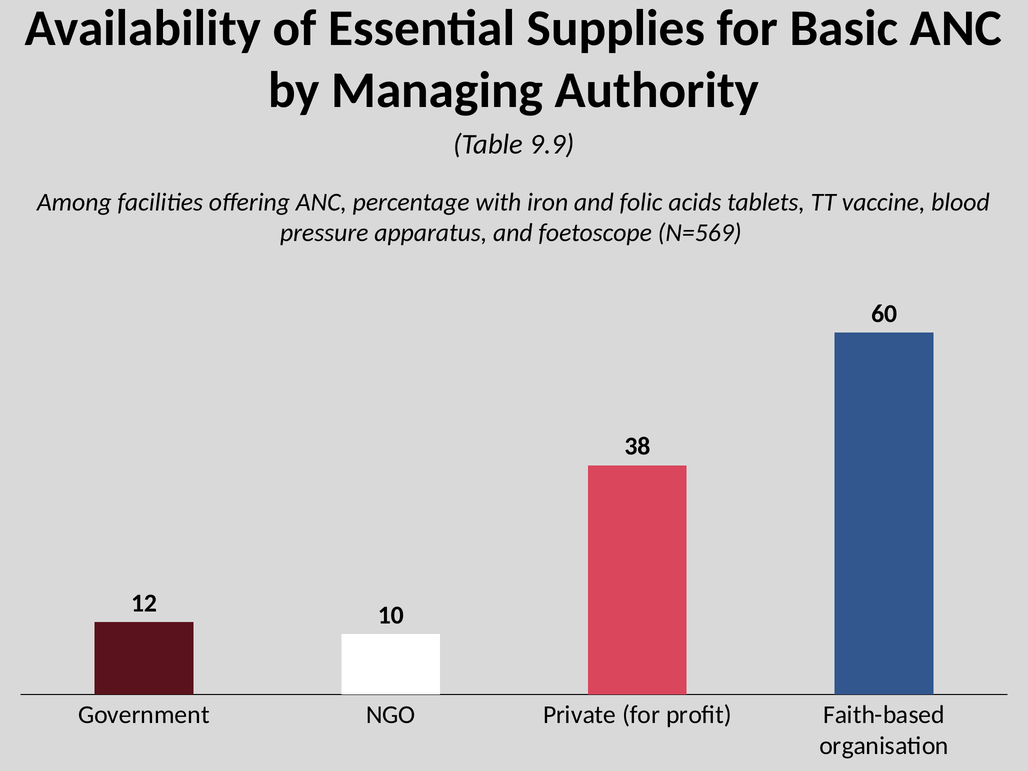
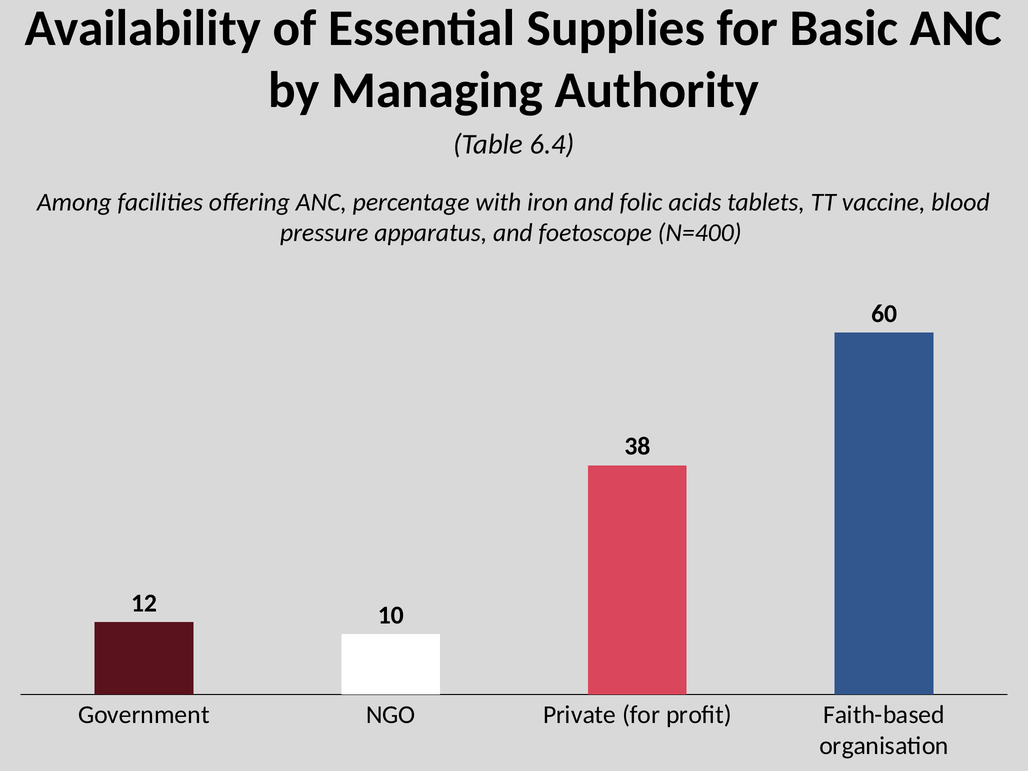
9.9: 9.9 -> 6.4 (552, 144)
N=569: N=569 -> N=400 (700, 233)
